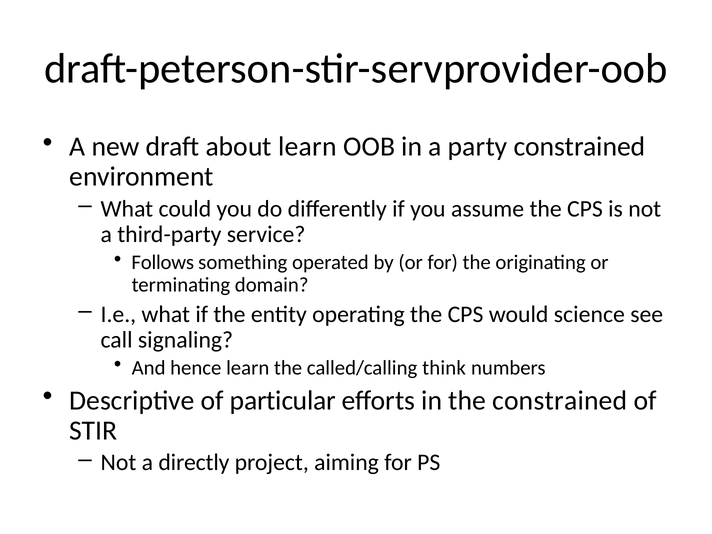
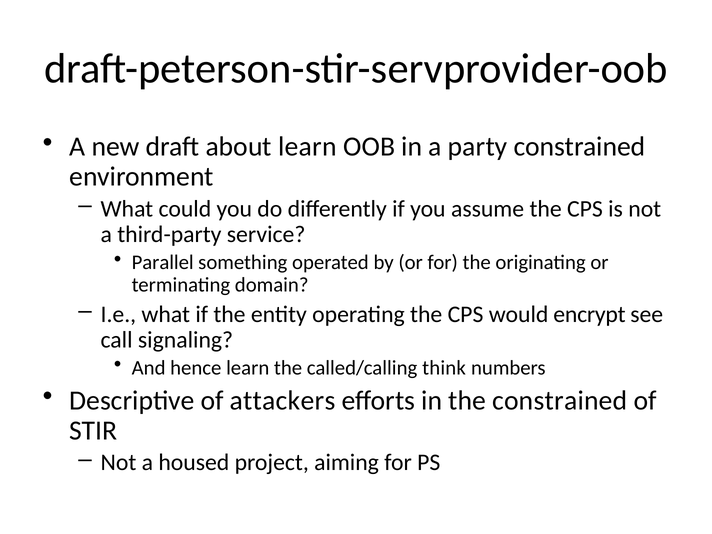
Follows: Follows -> Parallel (163, 262)
science: science -> encrypt (589, 314)
particular: particular -> attackers (283, 400)
directly: directly -> housed (194, 463)
